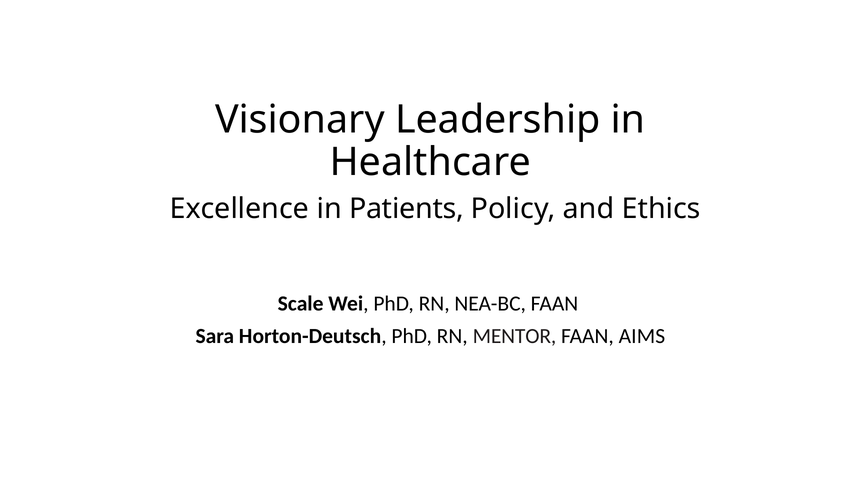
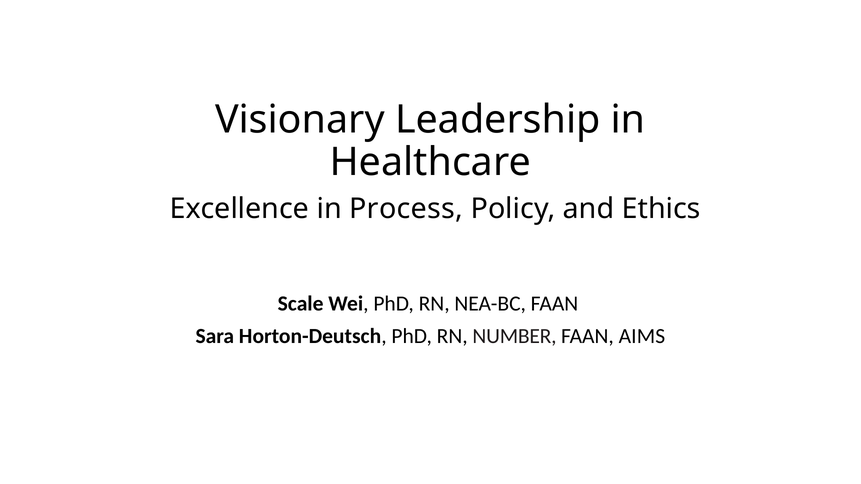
Patients: Patients -> Process (406, 209)
MENTOR: MENTOR -> NUMBER (515, 336)
